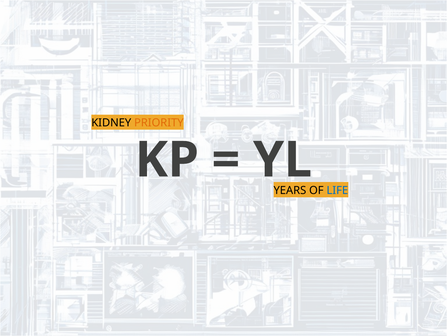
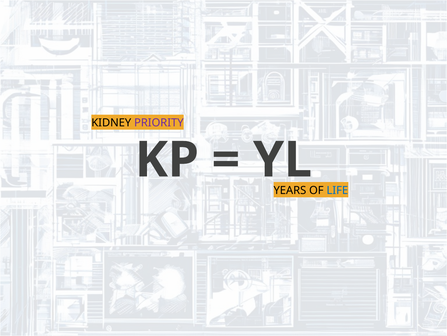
PRIORITY colour: orange -> purple (159, 123)
